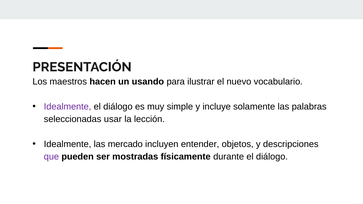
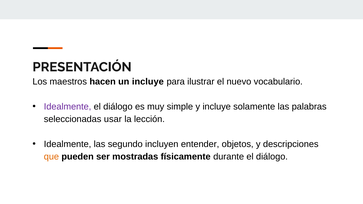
un usando: usando -> incluye (148, 82)
mercado: mercado -> segundo (125, 144)
que colour: purple -> orange (51, 157)
